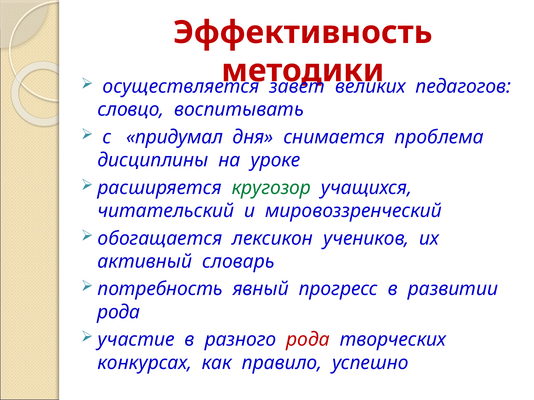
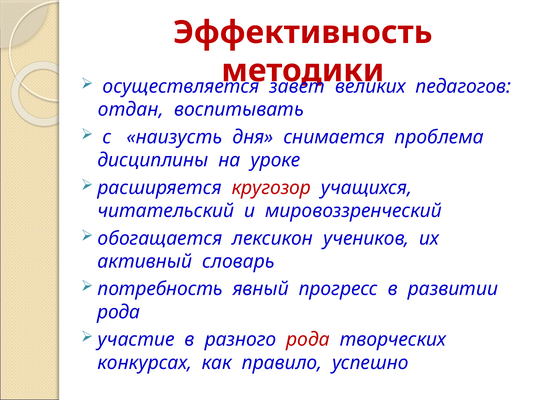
словцо: словцо -> отдан (131, 110)
придумал: придумал -> наизусть (175, 137)
кругозор colour: green -> red (271, 188)
